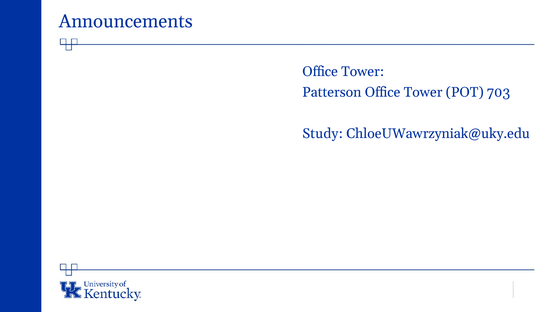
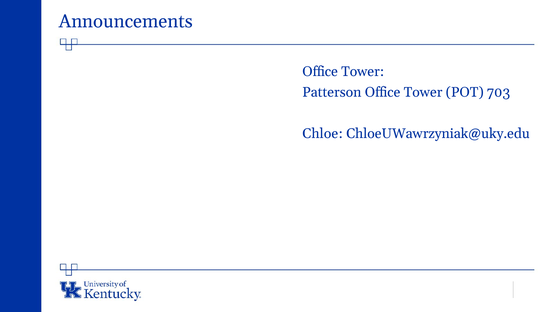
Study: Study -> Chloe (323, 134)
